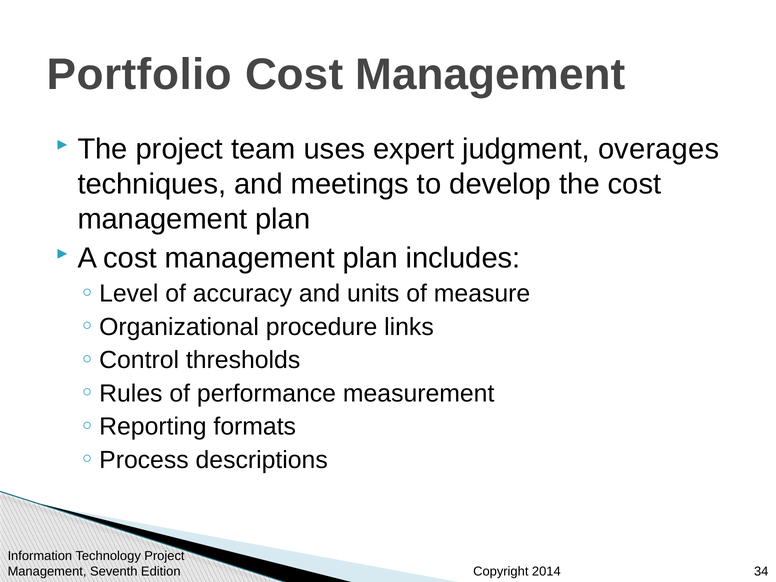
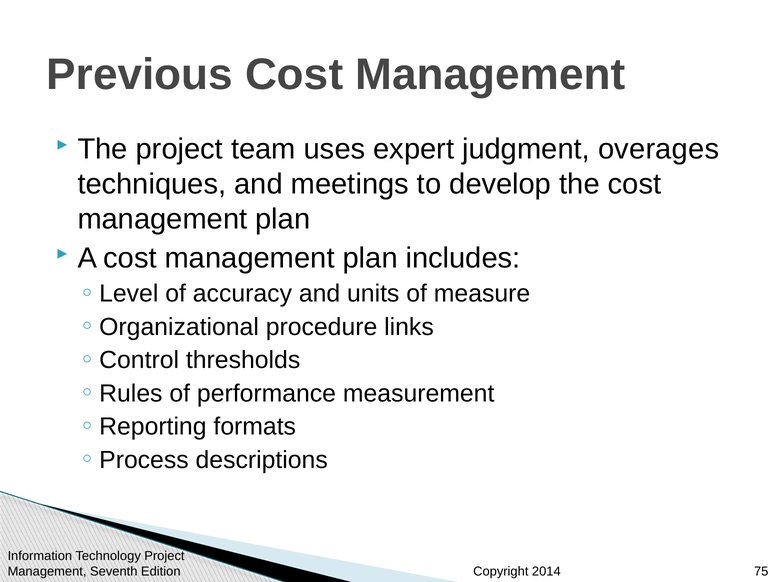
Portfolio: Portfolio -> Previous (140, 75)
34: 34 -> 75 (761, 571)
